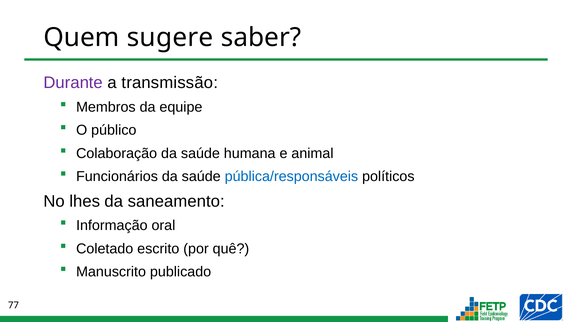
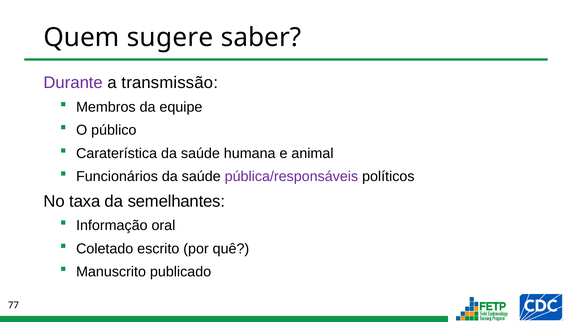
Colaboração: Colaboração -> Caraterística (117, 153)
pública/responsáveis colour: blue -> purple (291, 176)
lhes: lhes -> taxa (85, 201)
saneamento: saneamento -> semelhantes (176, 201)
